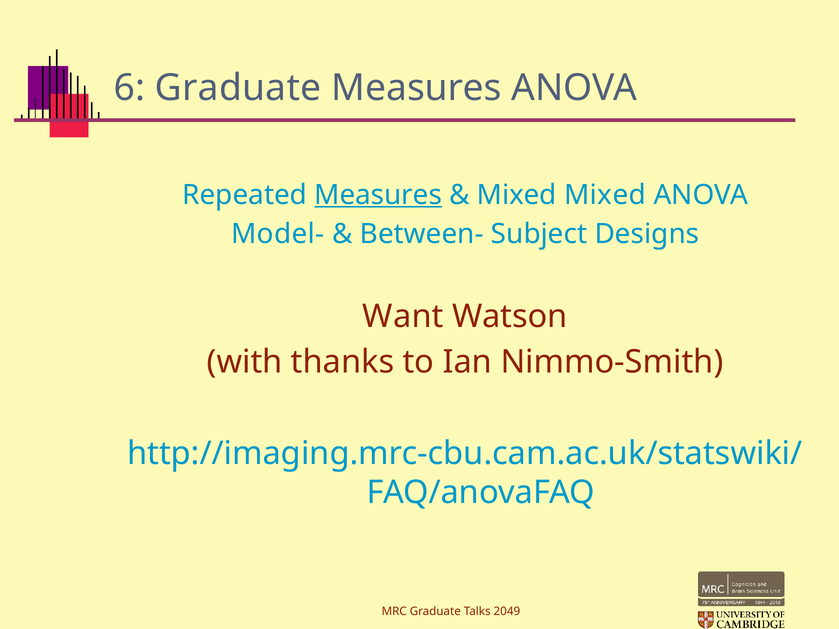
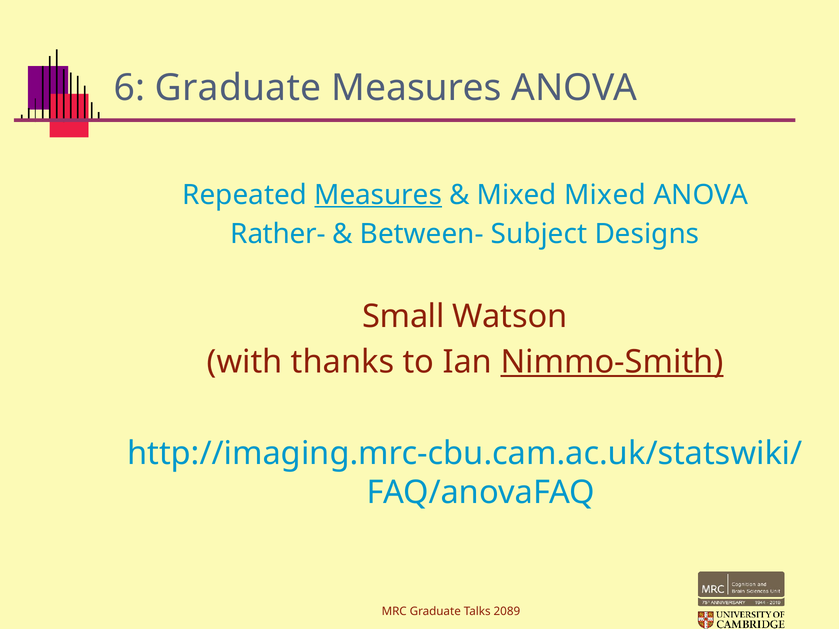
Model-: Model- -> Rather- (278, 234)
Want: Want -> Small (403, 316)
Nimmo-Smith underline: none -> present (612, 362)
2049: 2049 -> 2089 (507, 612)
